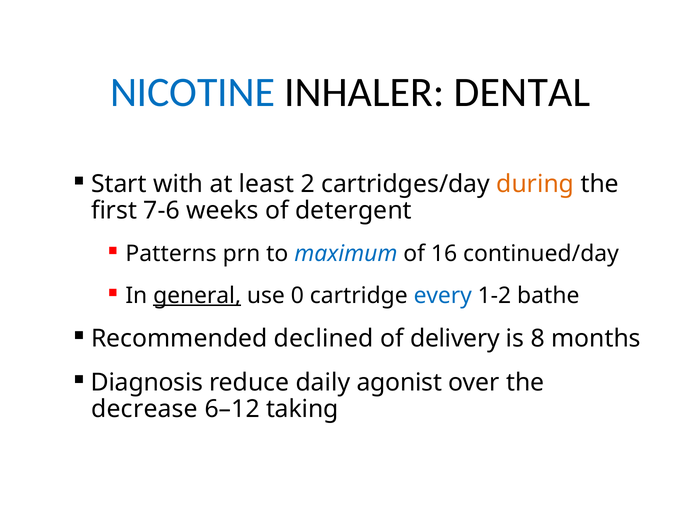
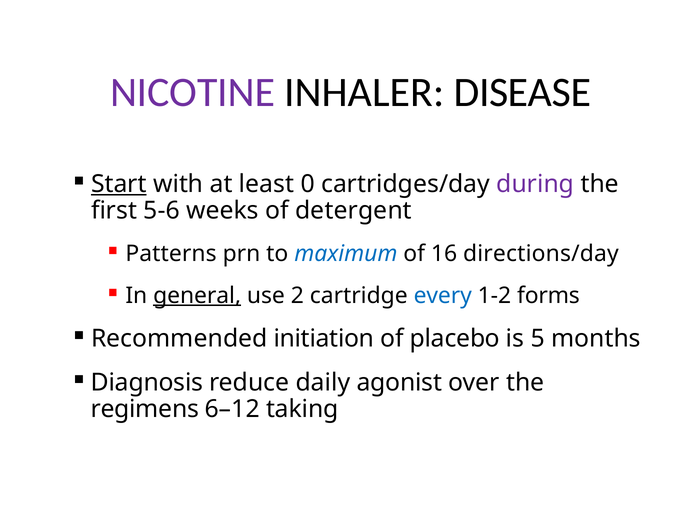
NICOTINE colour: blue -> purple (193, 92)
DENTAL: DENTAL -> DISEASE (522, 92)
Start underline: none -> present (119, 184)
2: 2 -> 0 (308, 184)
during colour: orange -> purple (535, 184)
7-6: 7-6 -> 5-6 (162, 211)
continued/day: continued/day -> directions/day (541, 253)
0: 0 -> 2 (297, 295)
bathe: bathe -> forms (548, 295)
declined: declined -> initiation (324, 338)
delivery: delivery -> placebo (455, 338)
8: 8 -> 5 (538, 338)
decrease: decrease -> regimens (145, 409)
